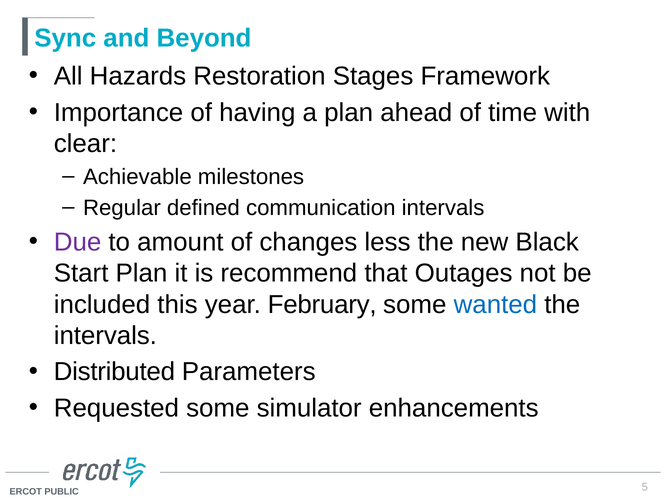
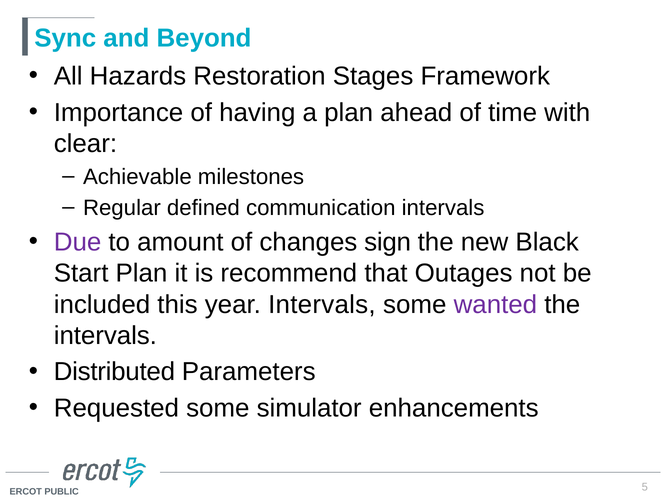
less: less -> sign (388, 242)
year February: February -> Intervals (322, 305)
wanted colour: blue -> purple (495, 305)
